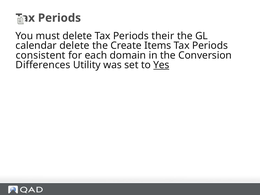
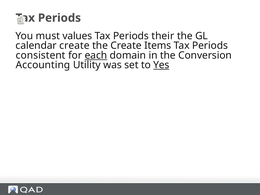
must delete: delete -> values (77, 36)
calendar delete: delete -> create (74, 46)
each underline: none -> present (96, 55)
Differences: Differences -> Accounting (43, 65)
